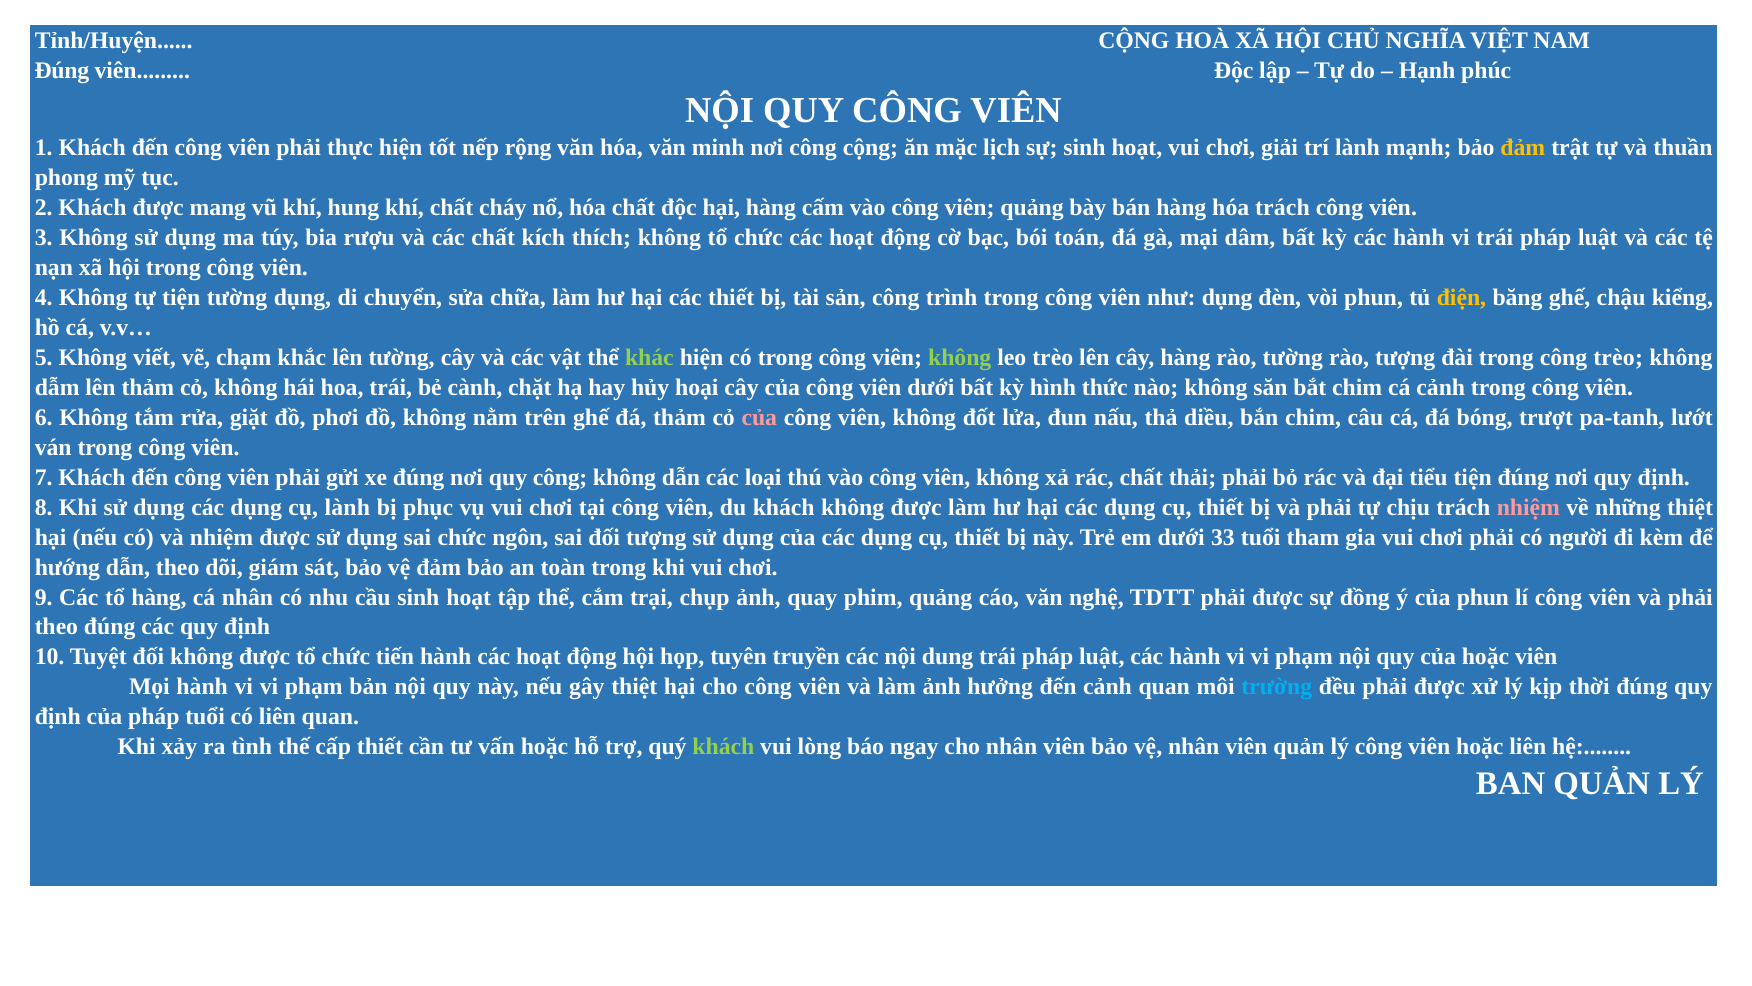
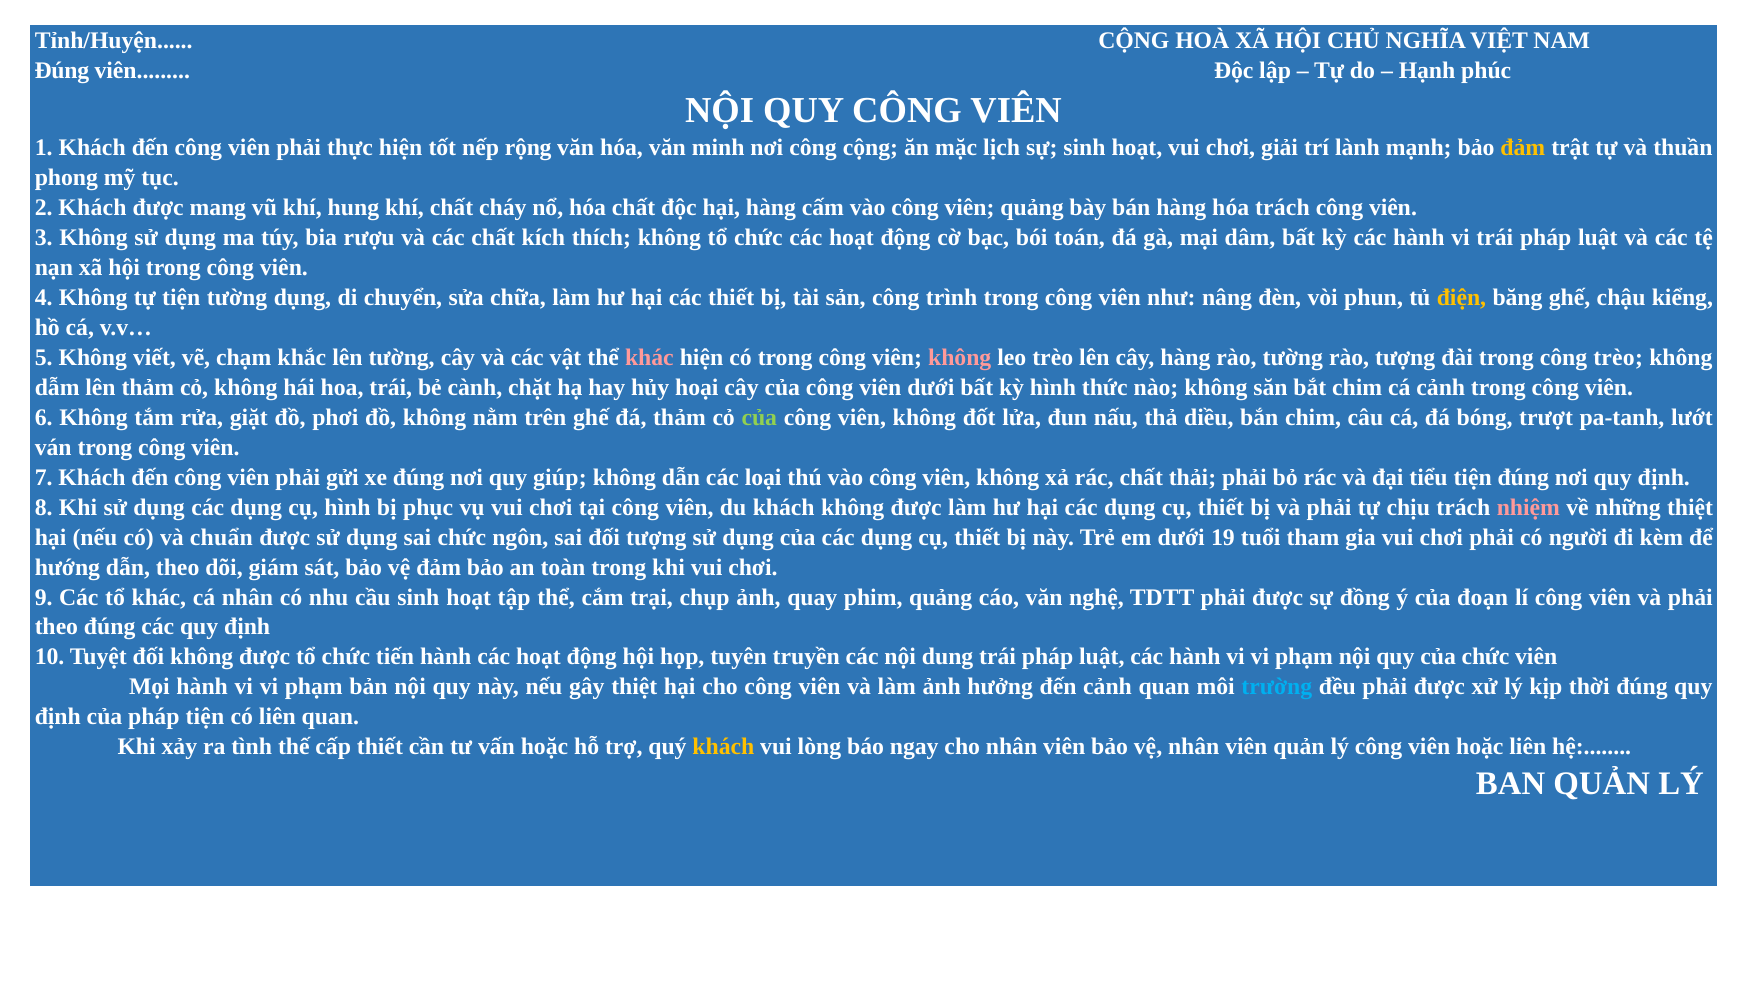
như dụng: dụng -> nâng (1227, 297)
khác colour: light green -> pink (649, 357)
không colour: light green -> pink (960, 357)
của colour: pink -> light green (759, 417)
nơi quy công: công -> giúp (560, 477)
cụ lành: lành -> hình (347, 507)
và nhiệm: nhiệm -> chuẩn (221, 537)
33: 33 -> 19 (1223, 537)
tổ hàng: hàng -> khác (159, 597)
của phun: phun -> đoạn (1483, 597)
của hoặc: hoặc -> chức (1486, 657)
pháp tuổi: tuổi -> tiện (205, 717)
khách colour: light green -> yellow (723, 747)
